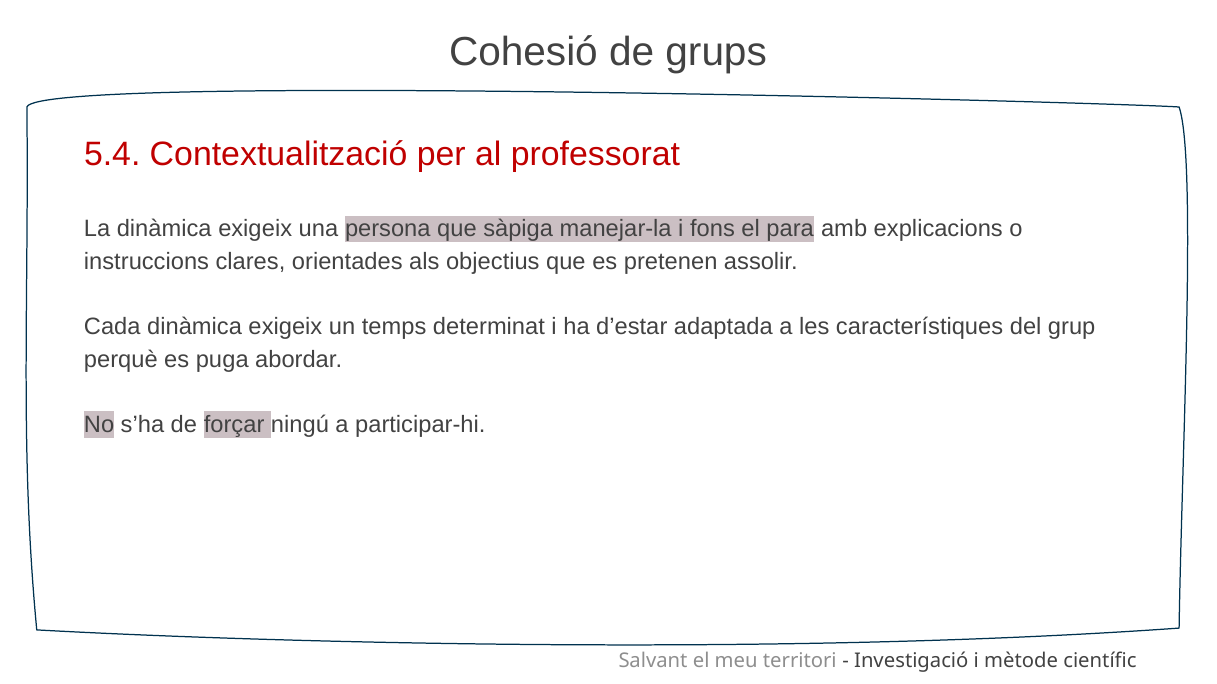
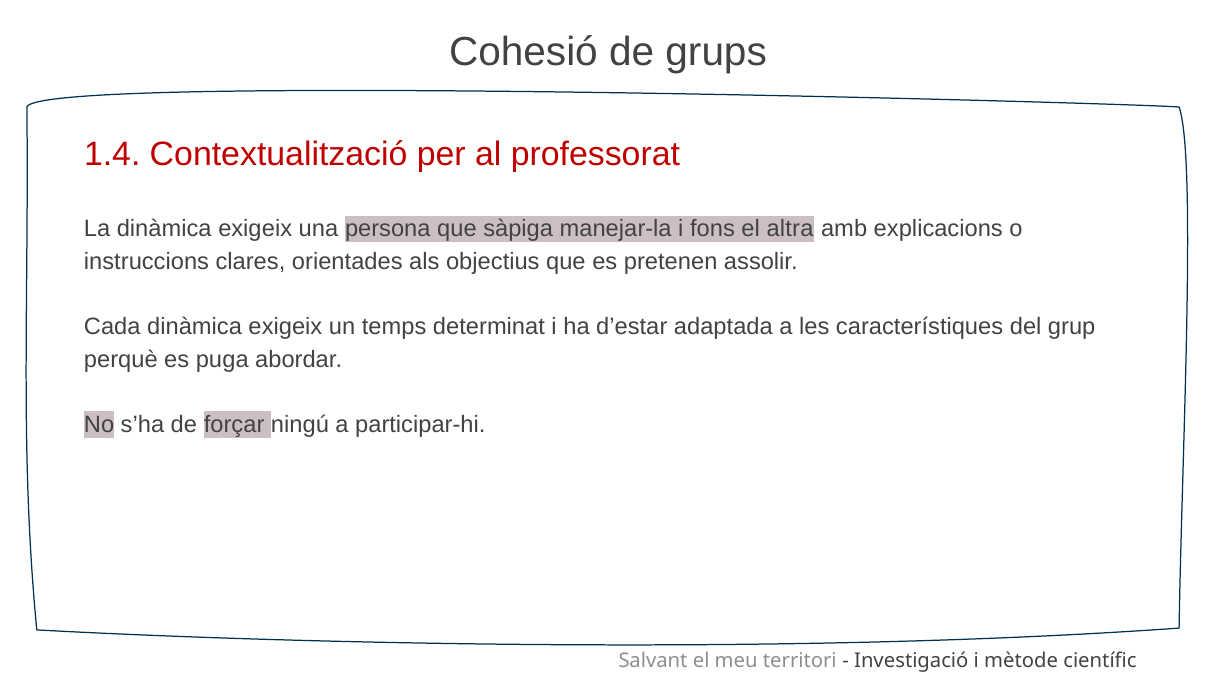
5.4: 5.4 -> 1.4 (112, 155)
para: para -> altra (790, 229)
